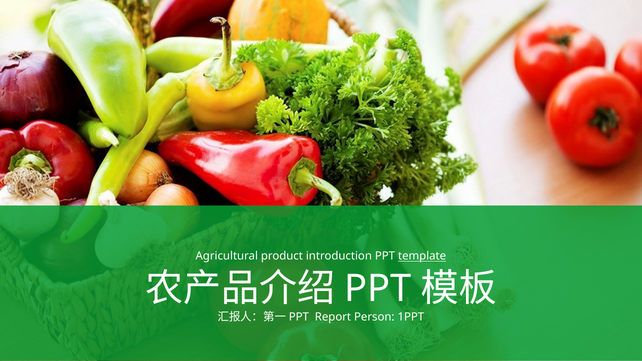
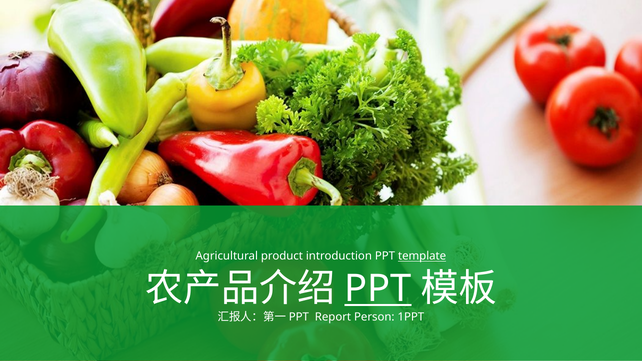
PPT underline: none -> present (378, 289)
